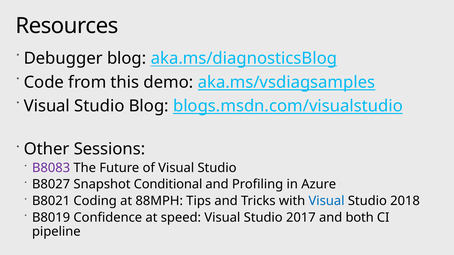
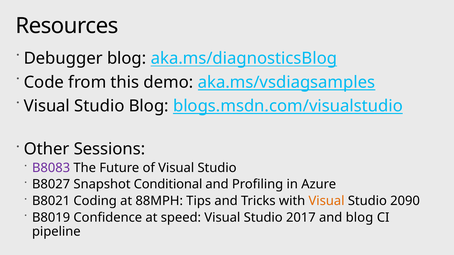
Visual colour: blue -> orange (327, 201)
2018: 2018 -> 2090 (405, 201)
and both: both -> blog (359, 218)
